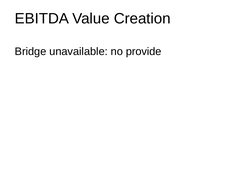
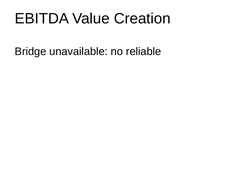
provide: provide -> reliable (144, 52)
